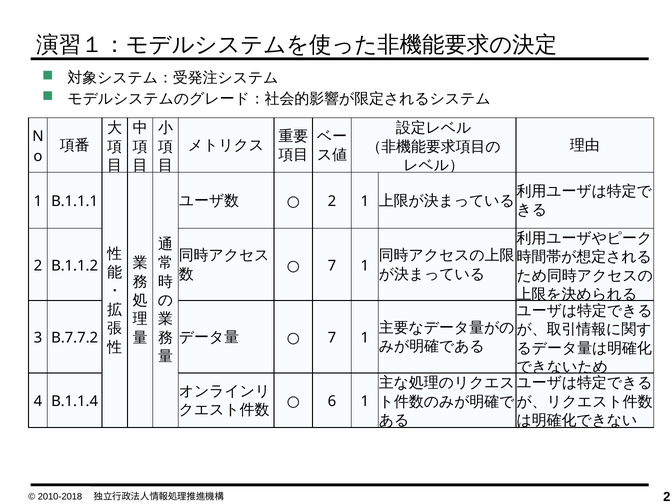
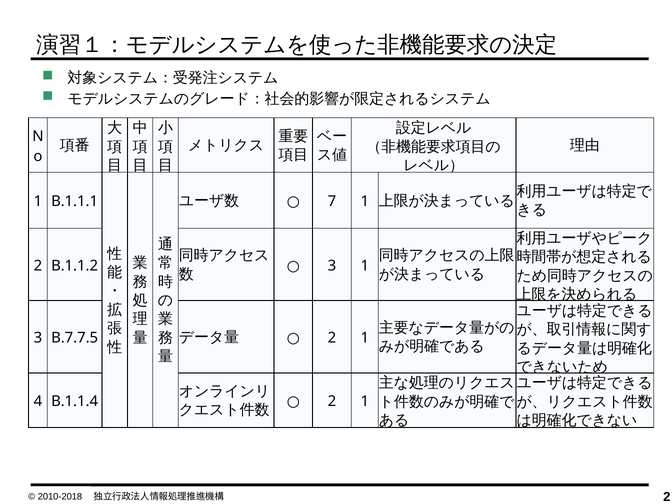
2: 2 -> 7 (332, 201)
7: 7 -> 3 (332, 266)
B.7.7.2: B.7.7.2 -> B.7.7.5 (75, 338)
7: 7 -> 2 (332, 338)
6: 6 -> 2 (332, 401)
